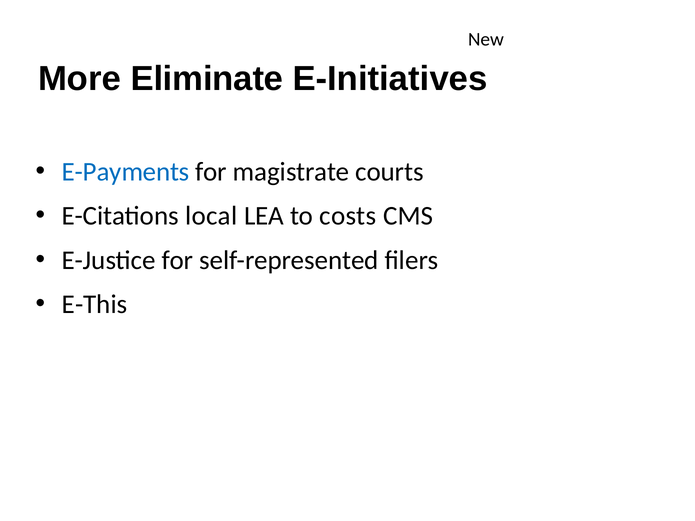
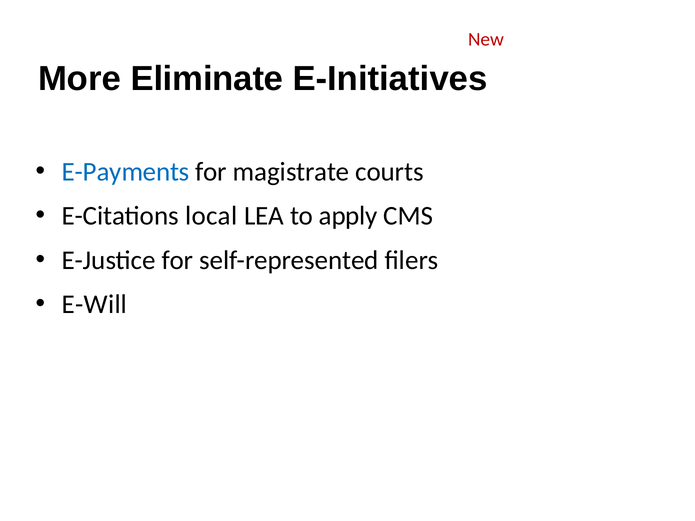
New colour: black -> red (486, 40)
costs: costs -> apply (348, 216)
E-This: E-This -> E-Will (95, 304)
